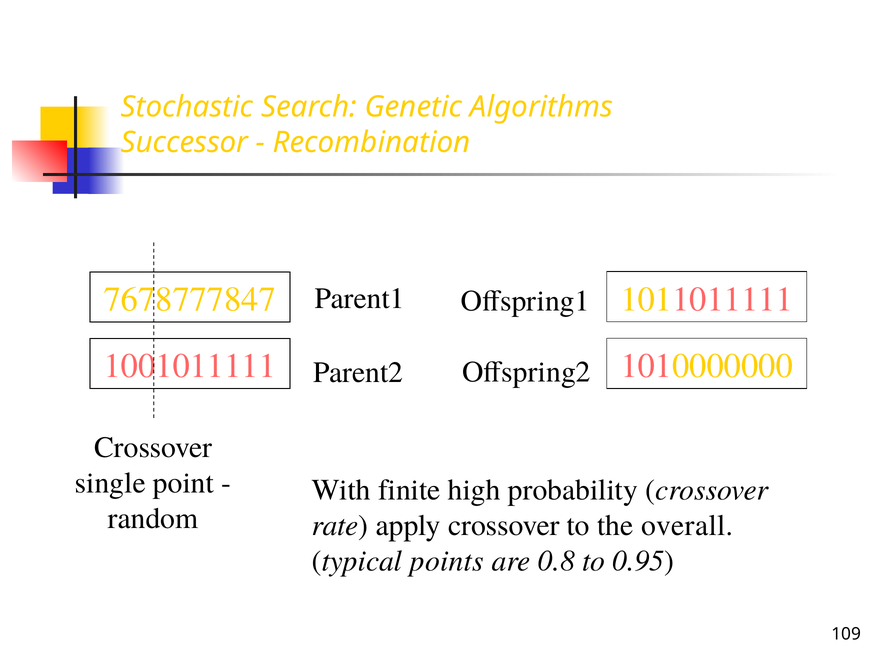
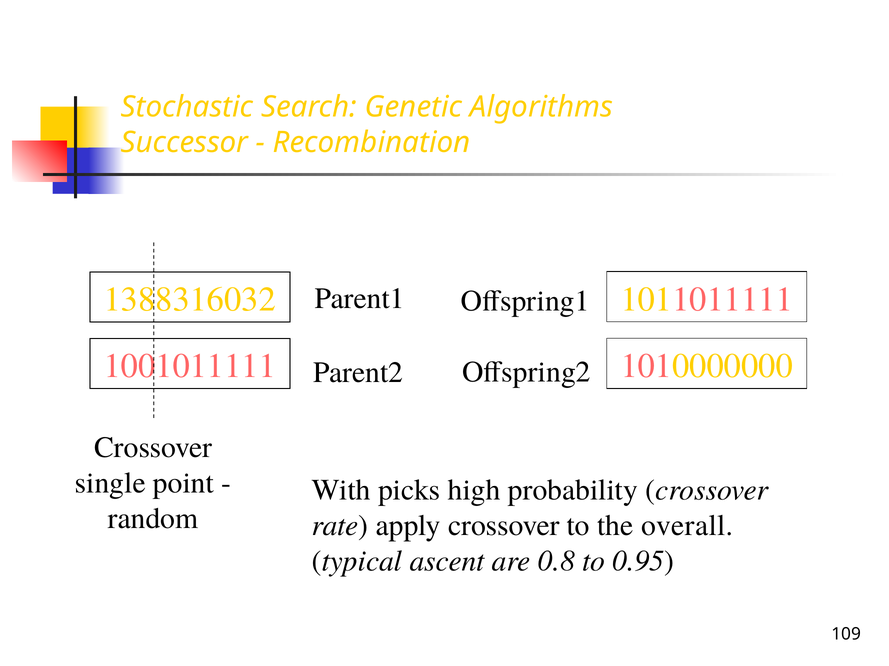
7678777847: 7678777847 -> 1388316032 (190, 300)
finite: finite -> picks (409, 491)
points: points -> ascent (447, 562)
